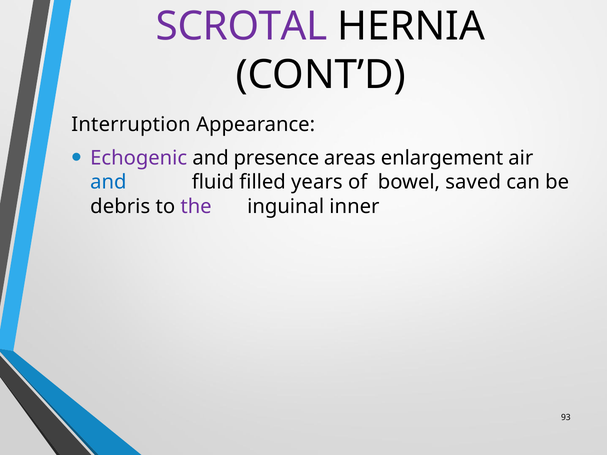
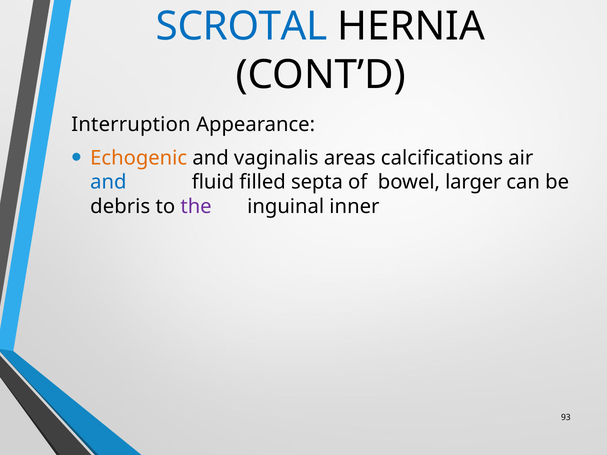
SCROTAL colour: purple -> blue (242, 27)
Echogenic colour: purple -> orange (139, 158)
presence: presence -> vaginalis (276, 158)
enlargement: enlargement -> calcifications (442, 158)
years: years -> septa (317, 182)
saved: saved -> larger (473, 182)
